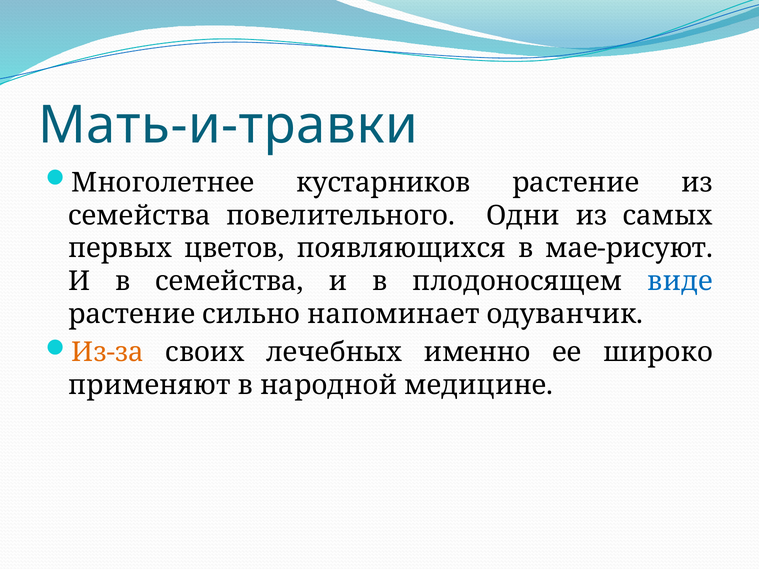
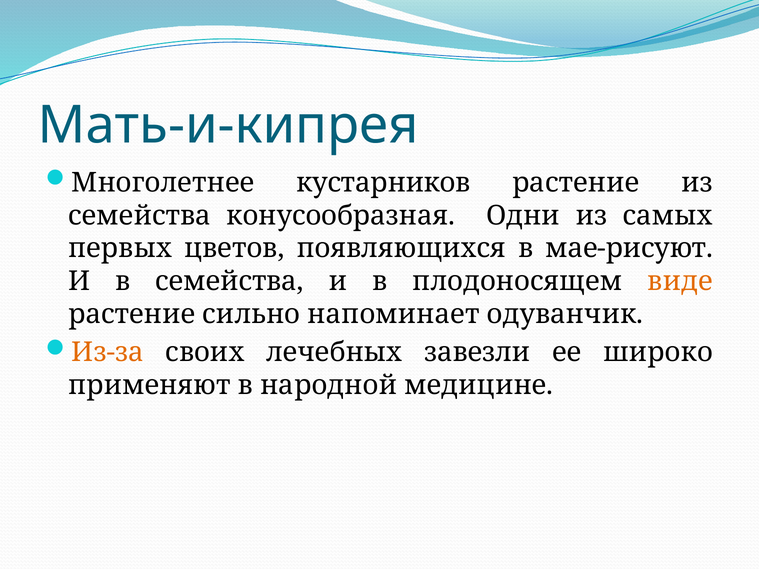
Мать-и-травки: Мать-и-травки -> Мать-и-кипрея (228, 125)
повелительного: повелительного -> конусообразная (341, 216)
виде colour: blue -> orange (680, 281)
именно: именно -> завезли (477, 353)
